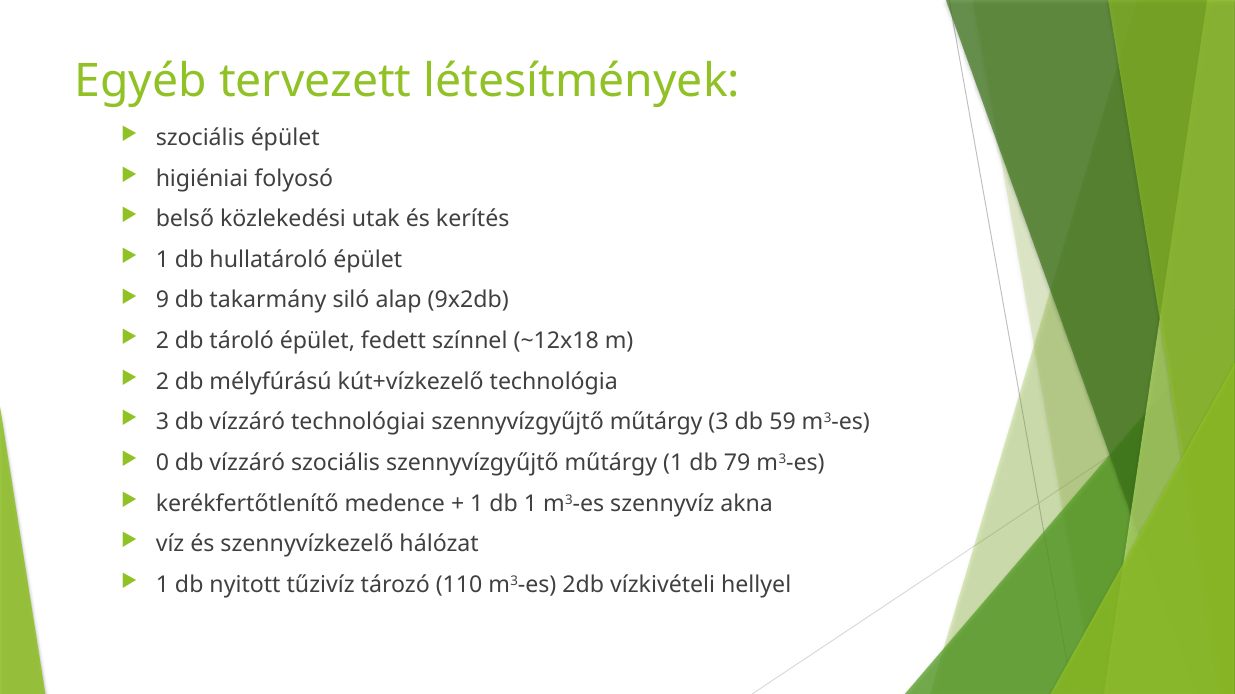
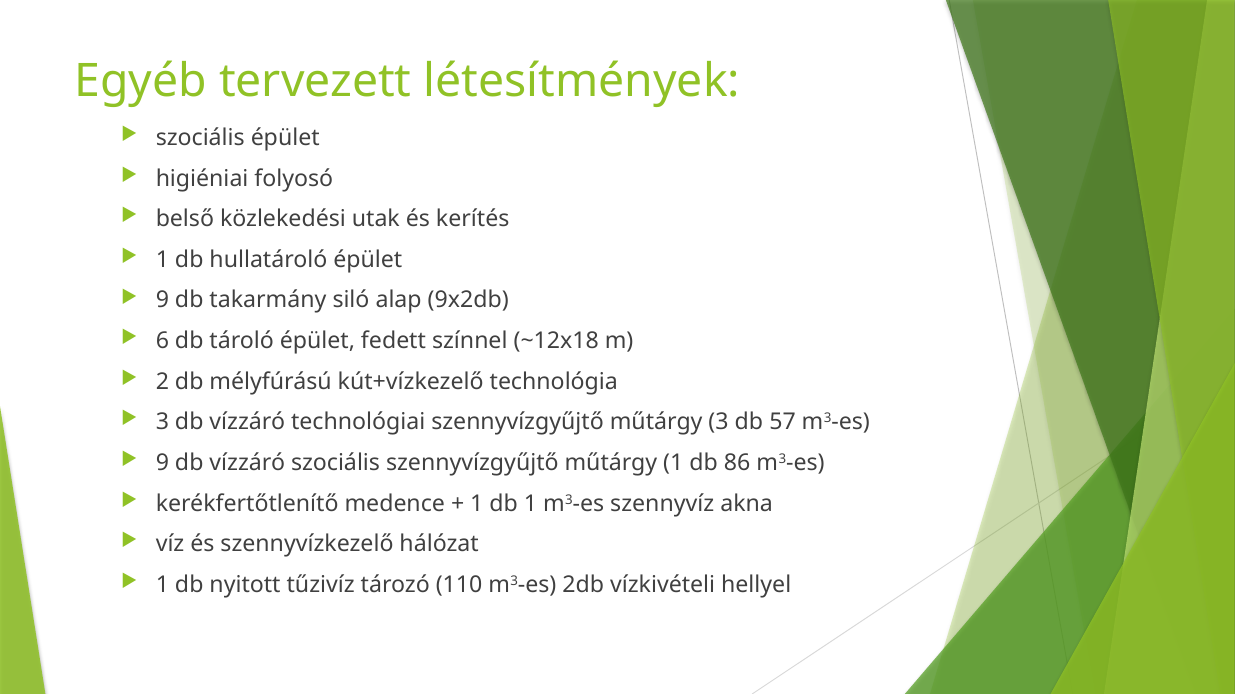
2: 2 -> 6 (162, 341)
59: 59 -> 57 (783, 423)
0: 0 -> 9 (162, 463)
79: 79 -> 86 (737, 463)
